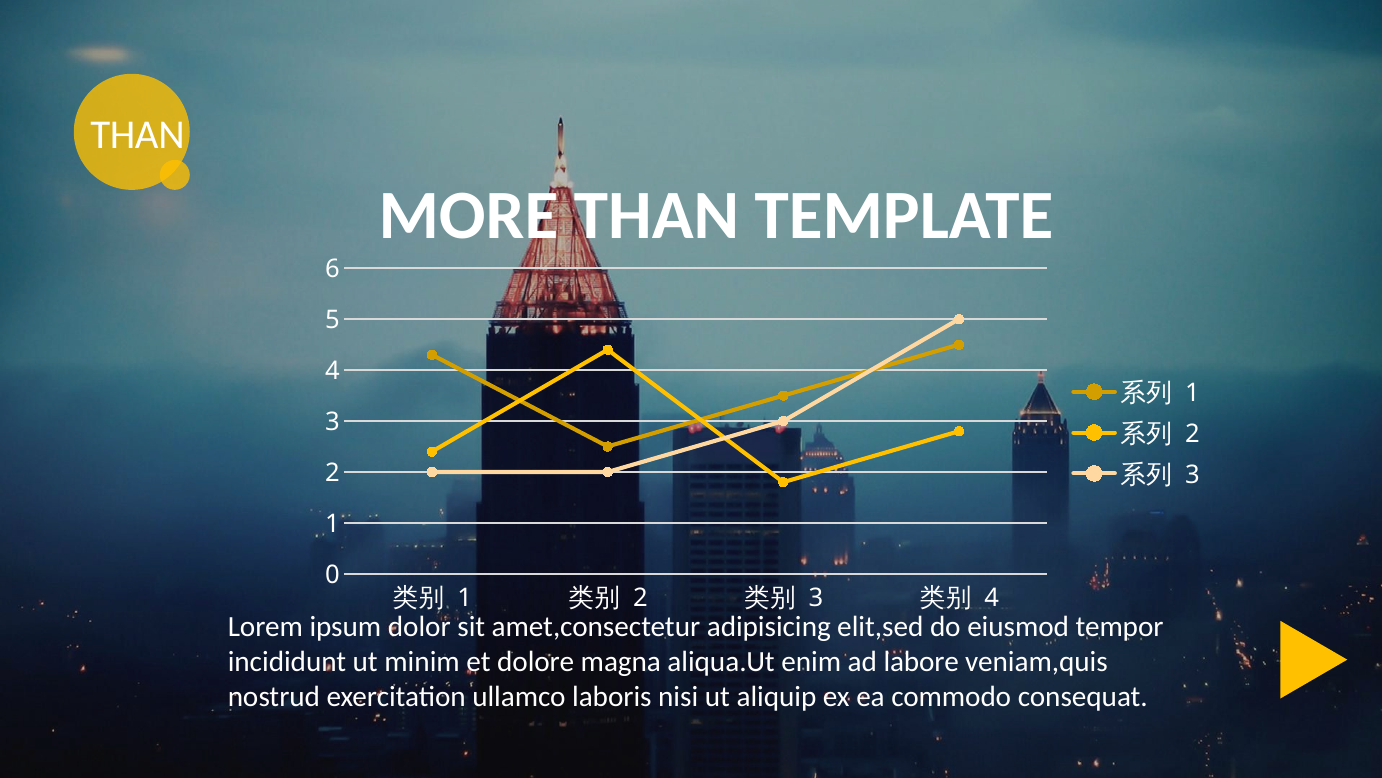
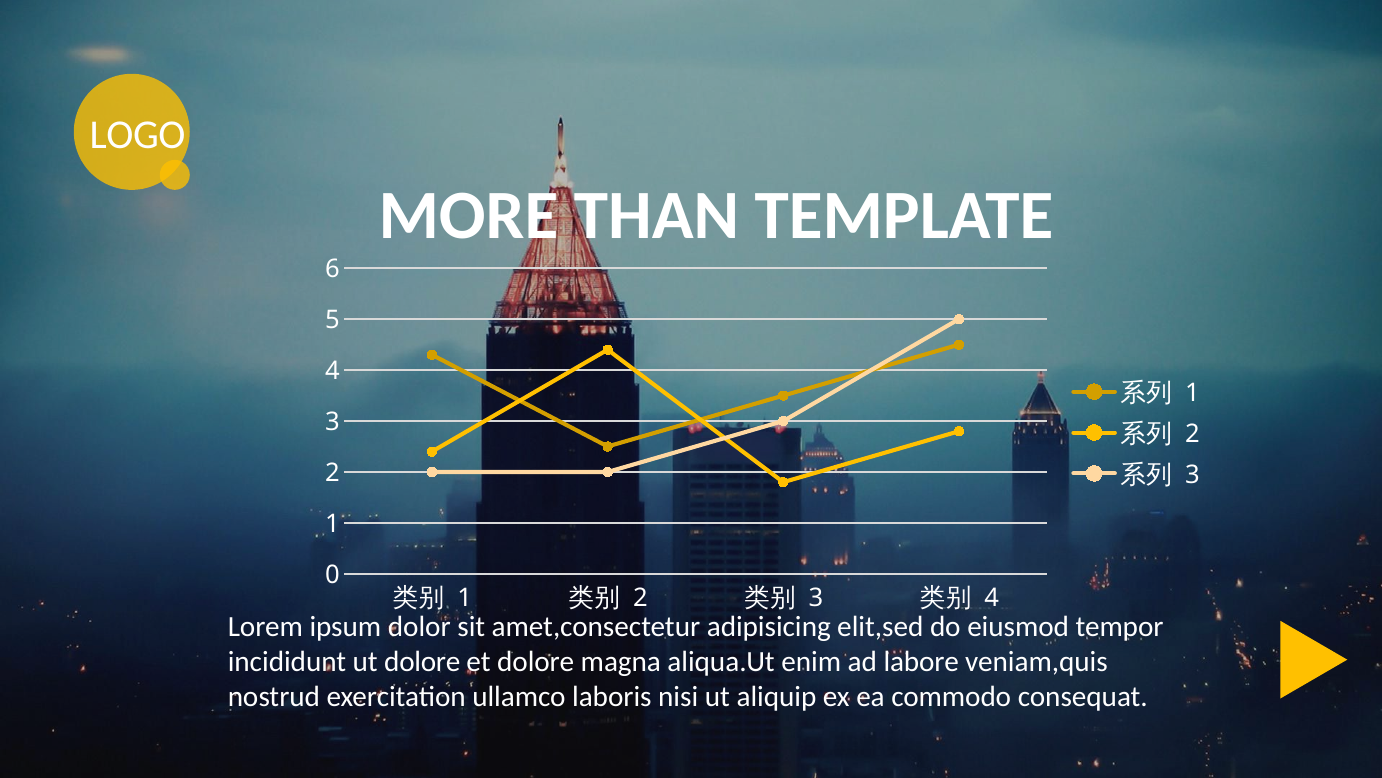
THAN: THAN -> LOGO (138, 135)
ut minim: minim -> dolore (422, 661)
